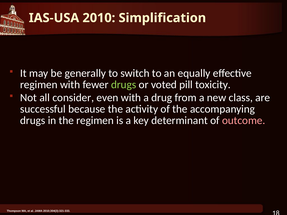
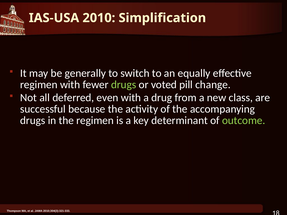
toxicity: toxicity -> change (213, 85)
consider: consider -> deferred (73, 98)
outcome colour: pink -> light green (244, 121)
